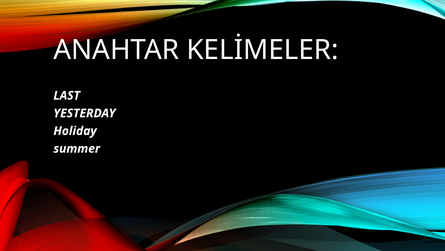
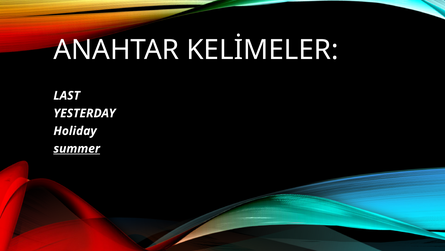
summer underline: none -> present (77, 148)
